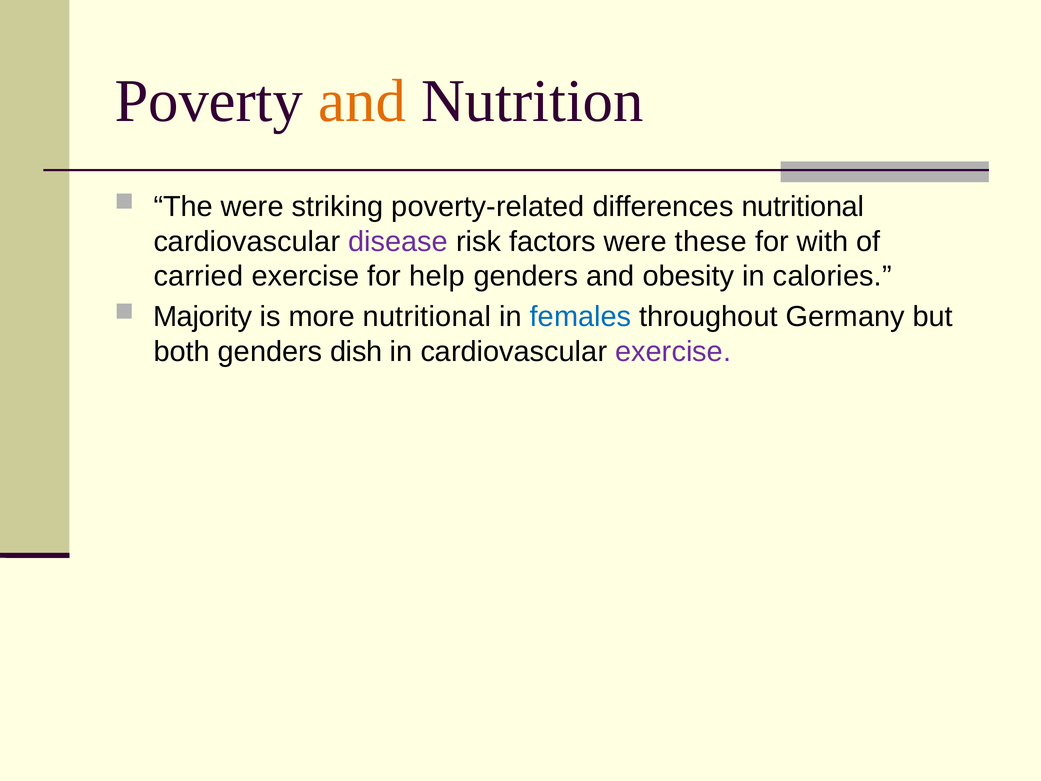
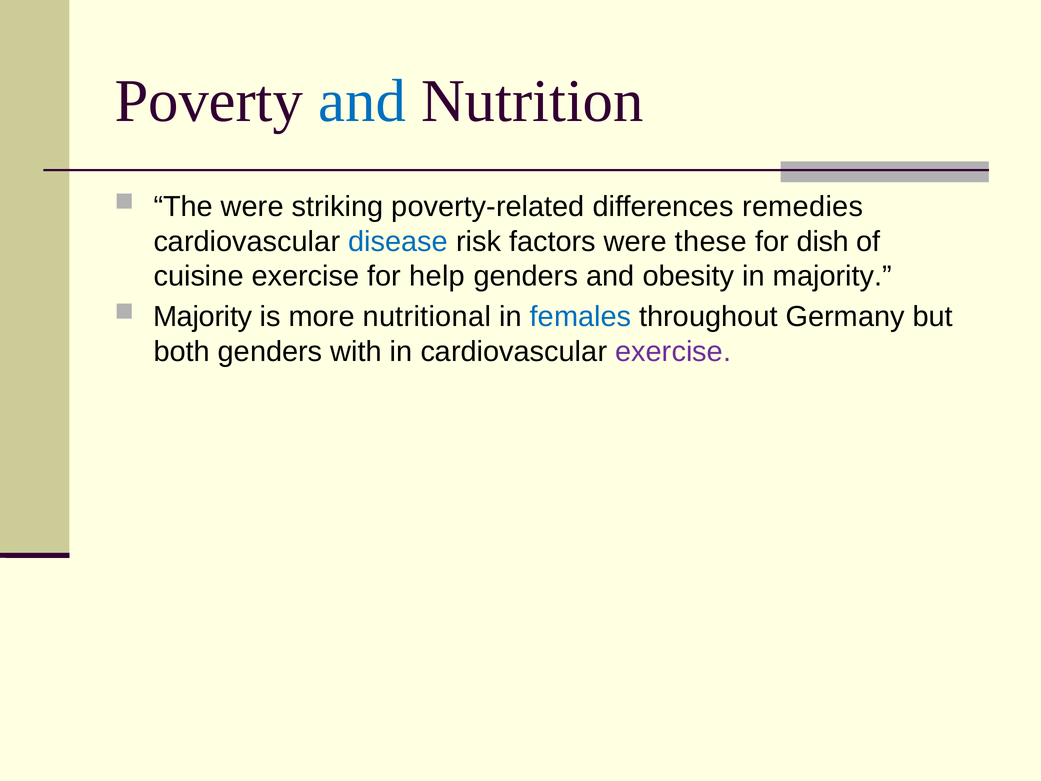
and colour: orange -> blue (362, 101)
differences nutritional: nutritional -> remedies (803, 207)
disease colour: purple -> blue (398, 241)
with: with -> dish (823, 241)
carried: carried -> cuisine (199, 276)
in calories: calories -> majority (832, 276)
dish: dish -> with (356, 351)
